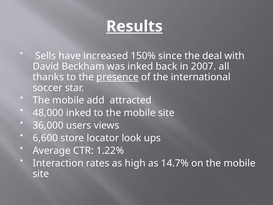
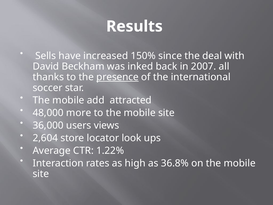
Results underline: present -> none (134, 26)
48,000 inked: inked -> more (79, 113)
6,600: 6,600 -> 2,604 (45, 138)
14.7%: 14.7% -> 36.8% (175, 163)
